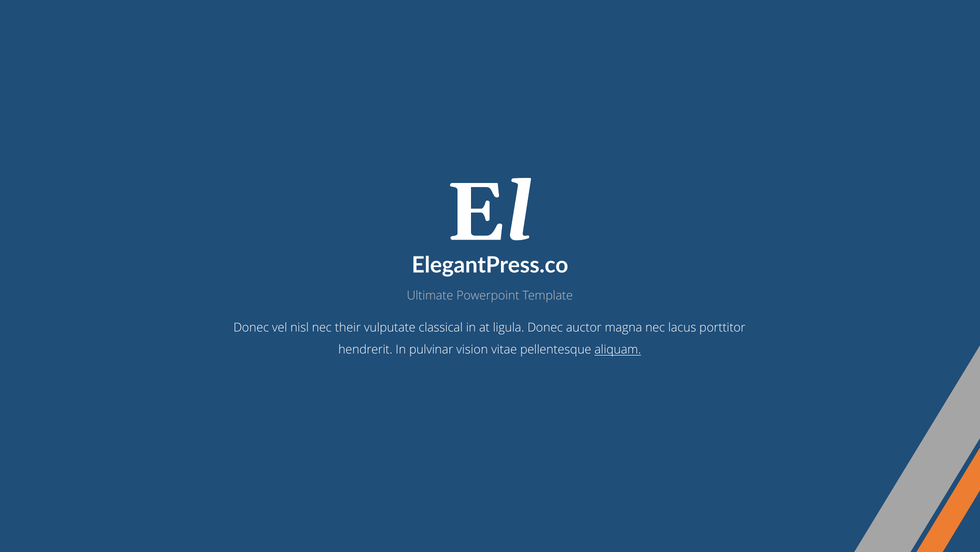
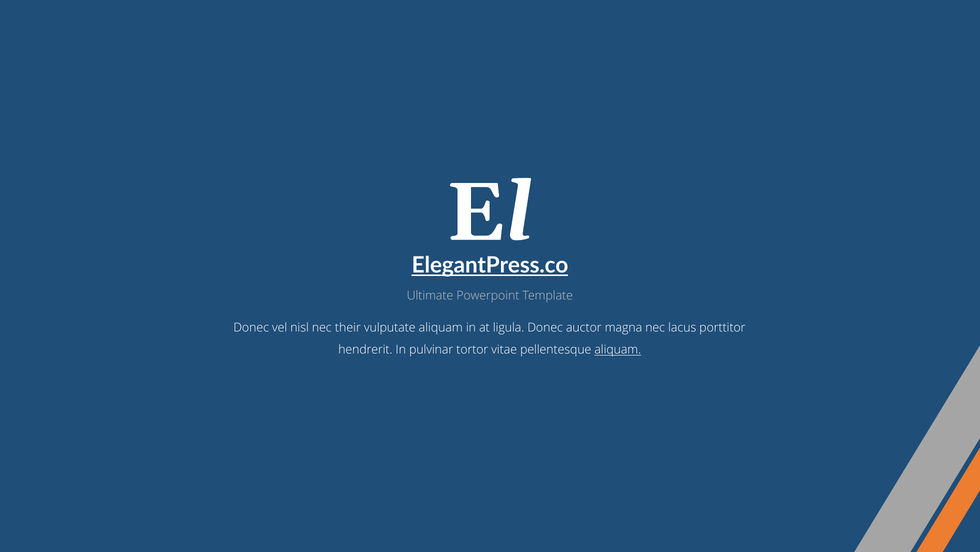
ElegantPress.co underline: none -> present (490, 265)
vulputate classical: classical -> aliquam (441, 327)
vision: vision -> tortor (472, 349)
